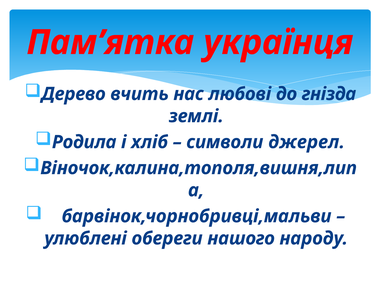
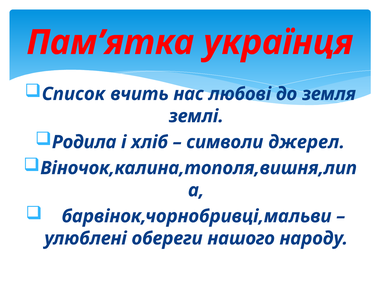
Дерево: Дерево -> Список (73, 94)
гнізда: гнізда -> земля (329, 94)
